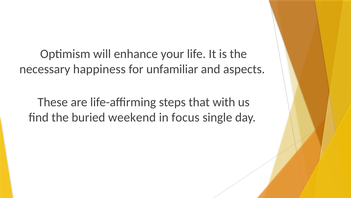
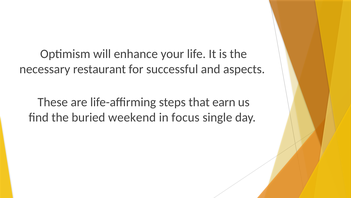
happiness: happiness -> restaurant (99, 69)
unfamiliar: unfamiliar -> successful (172, 69)
with: with -> earn (224, 102)
